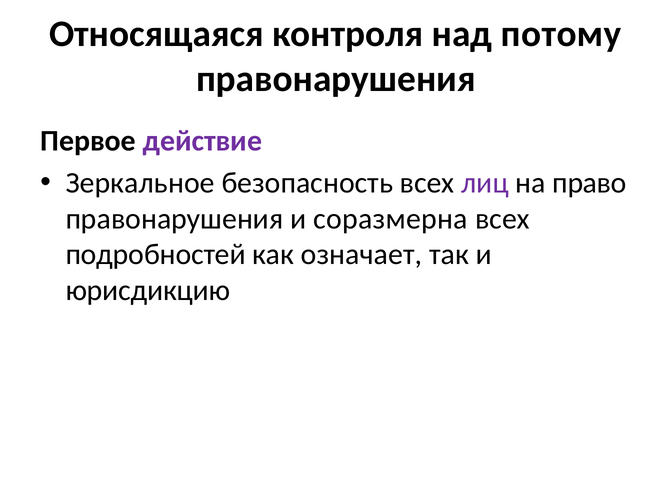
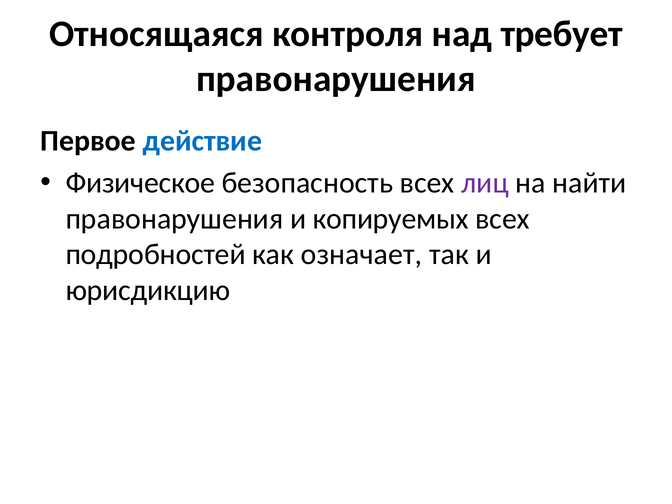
потому: потому -> требует (562, 34)
действие colour: purple -> blue (202, 141)
Зеркальное: Зеркальное -> Физическое (140, 183)
право: право -> найти (589, 183)
соразмерна: соразмерна -> копируемых (391, 219)
